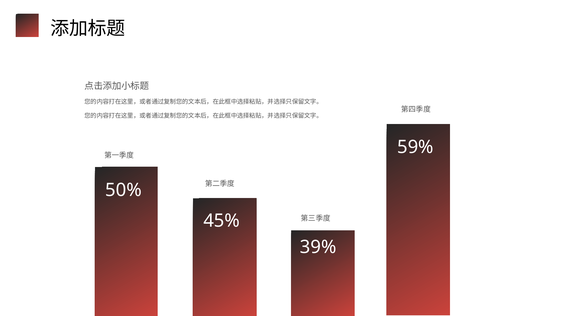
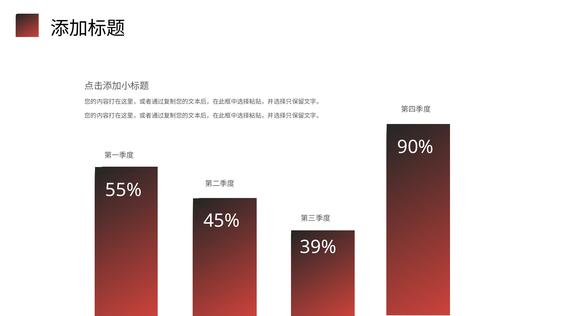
59%: 59% -> 90% (415, 147)
50%: 50% -> 55% (124, 190)
